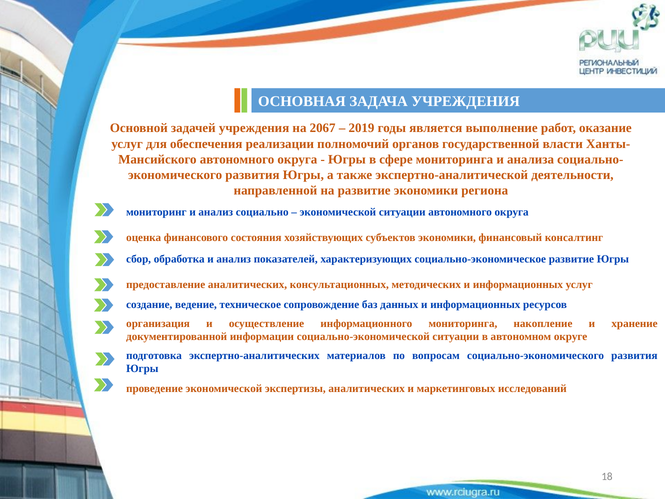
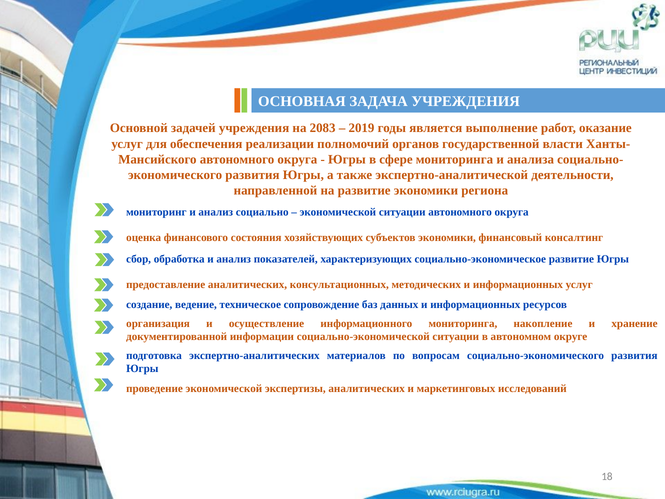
2067: 2067 -> 2083 (323, 128)
